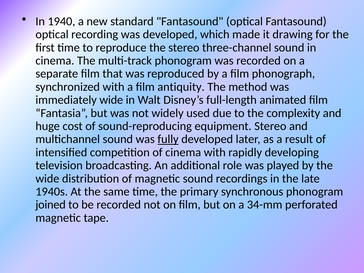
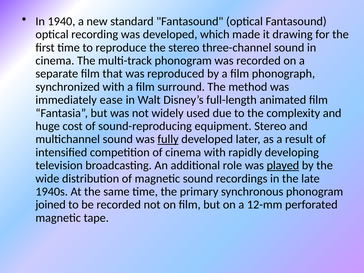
antiquity: antiquity -> surround (181, 87)
immediately wide: wide -> ease (111, 100)
played underline: none -> present (283, 165)
34-mm: 34-mm -> 12-mm (265, 205)
